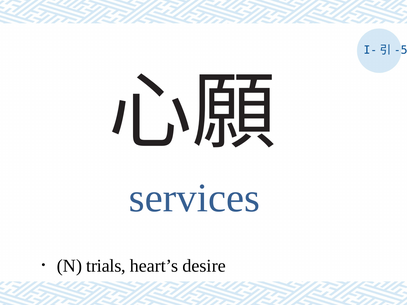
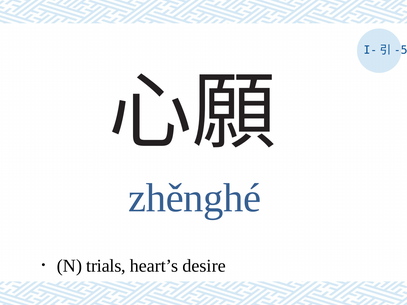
services: services -> zhěnghé (195, 198)
